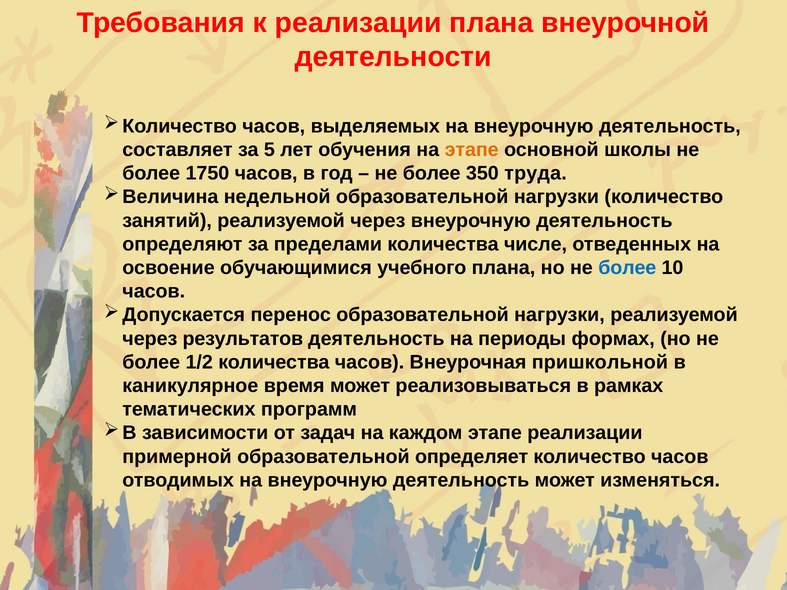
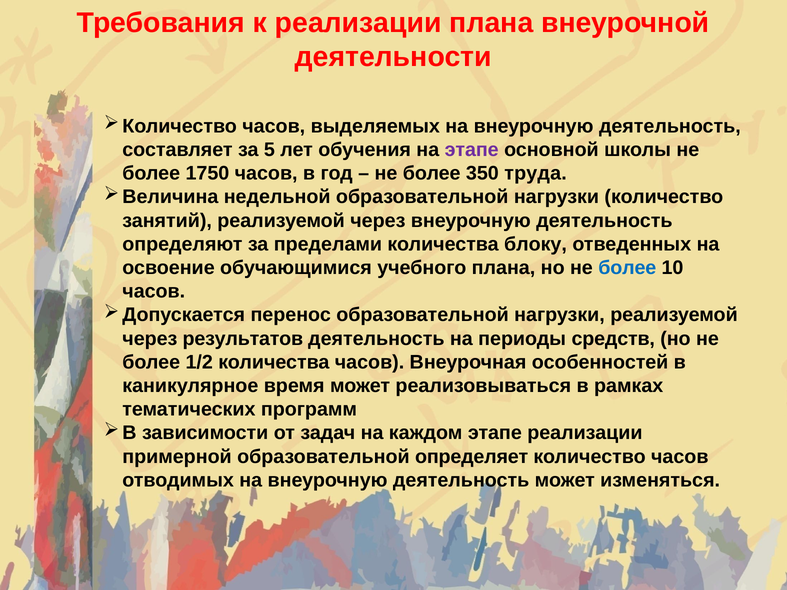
этапе colour: orange -> purple (472, 150)
числе: числе -> блоку (535, 244)
формах: формах -> средств (613, 339)
пришкольной: пришкольной -> особенностей (600, 362)
